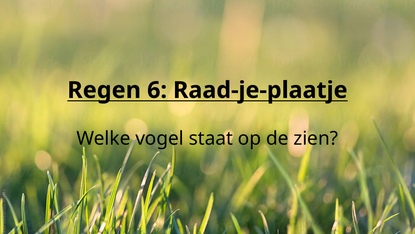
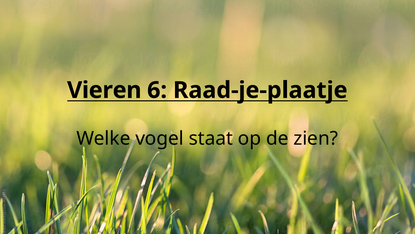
Regen: Regen -> Vieren (104, 90)
